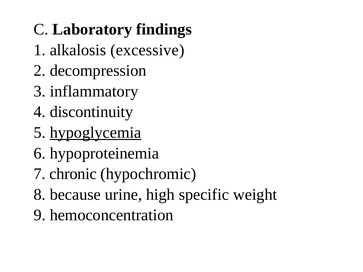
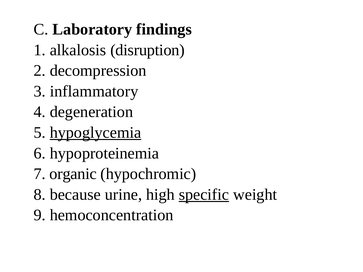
excessive: excessive -> disruption (147, 50)
discontinuity: discontinuity -> degeneration (91, 112)
chronic: chronic -> organic (73, 174)
specific underline: none -> present (204, 195)
